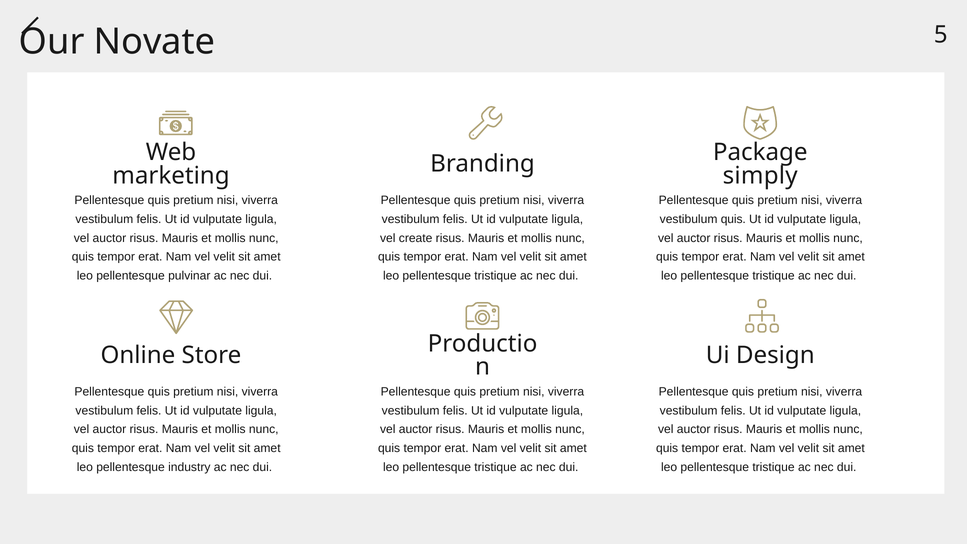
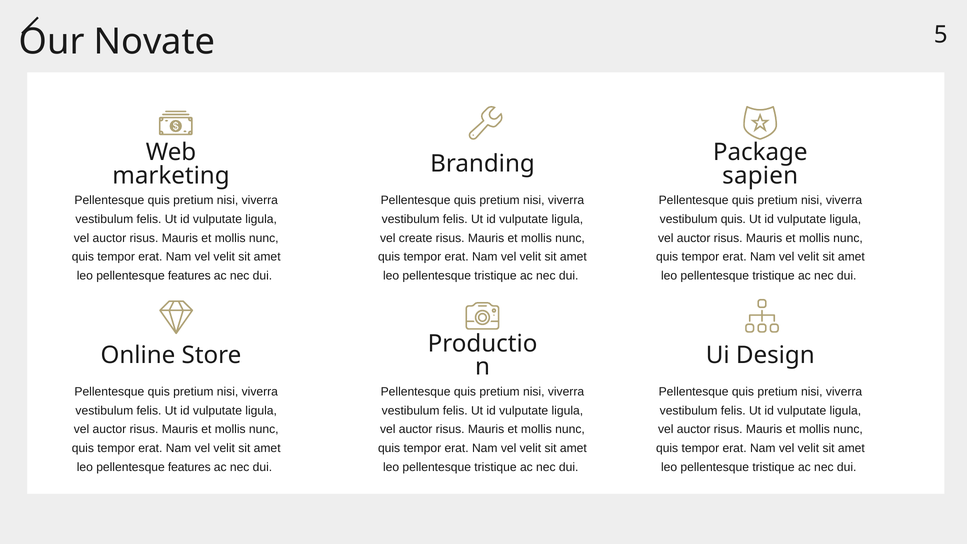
simply: simply -> sapien (760, 176)
pulvinar: pulvinar -> features (189, 276)
industry: industry -> features (189, 467)
